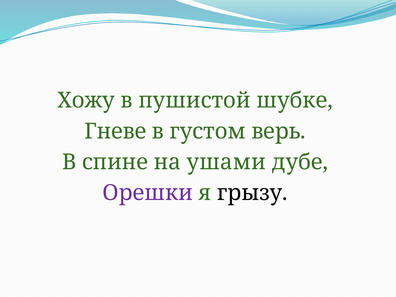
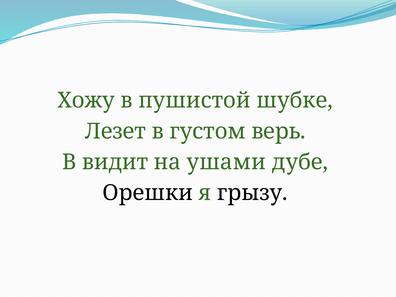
Гневе: Гневе -> Лезет (115, 131)
спине: спине -> видит (115, 162)
Орешки colour: purple -> black (148, 193)
